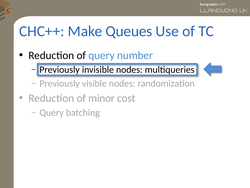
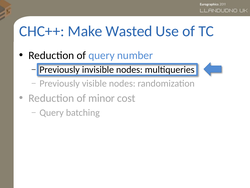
Queues: Queues -> Wasted (129, 31)
